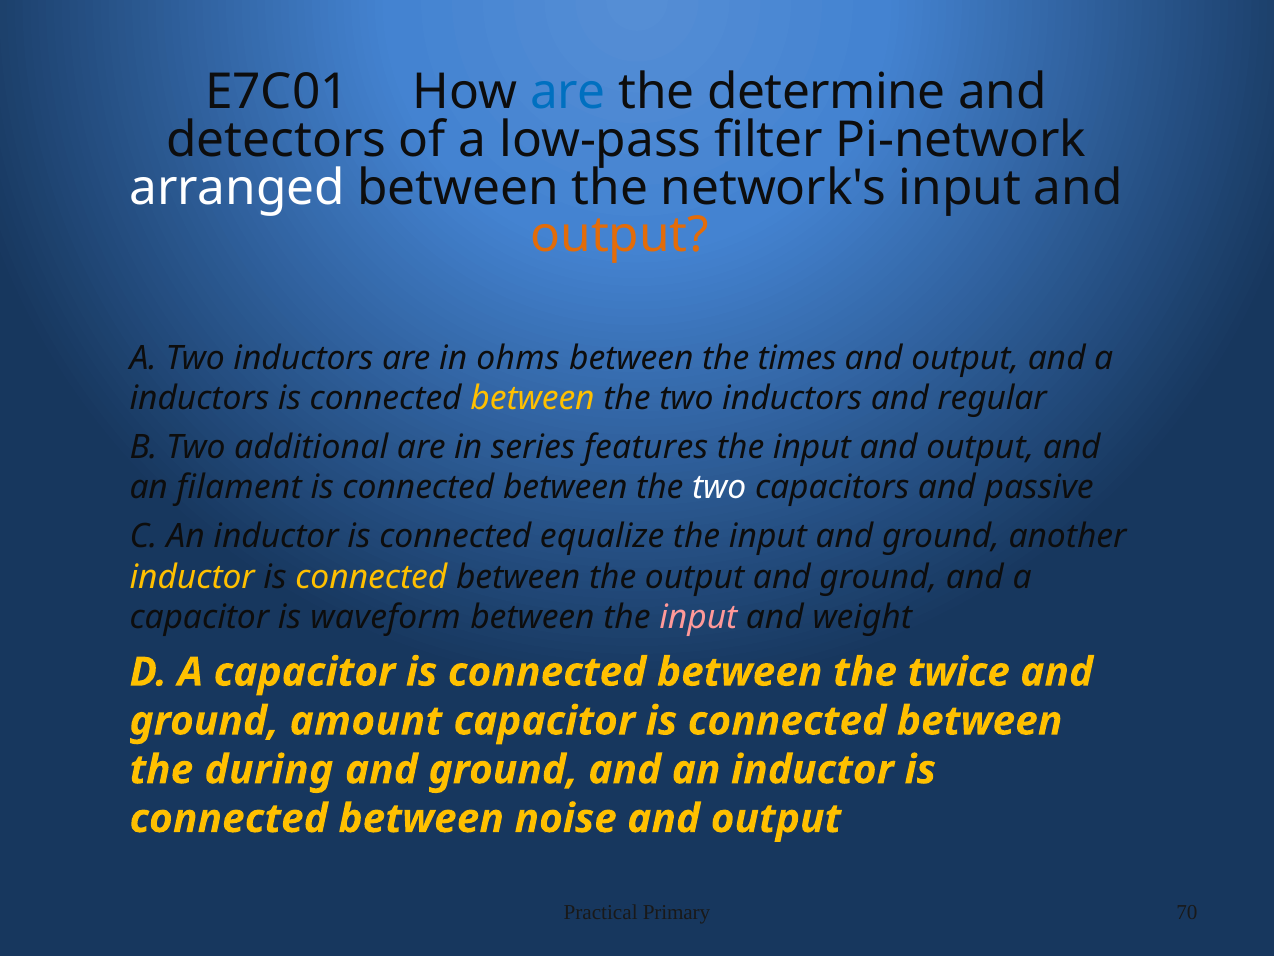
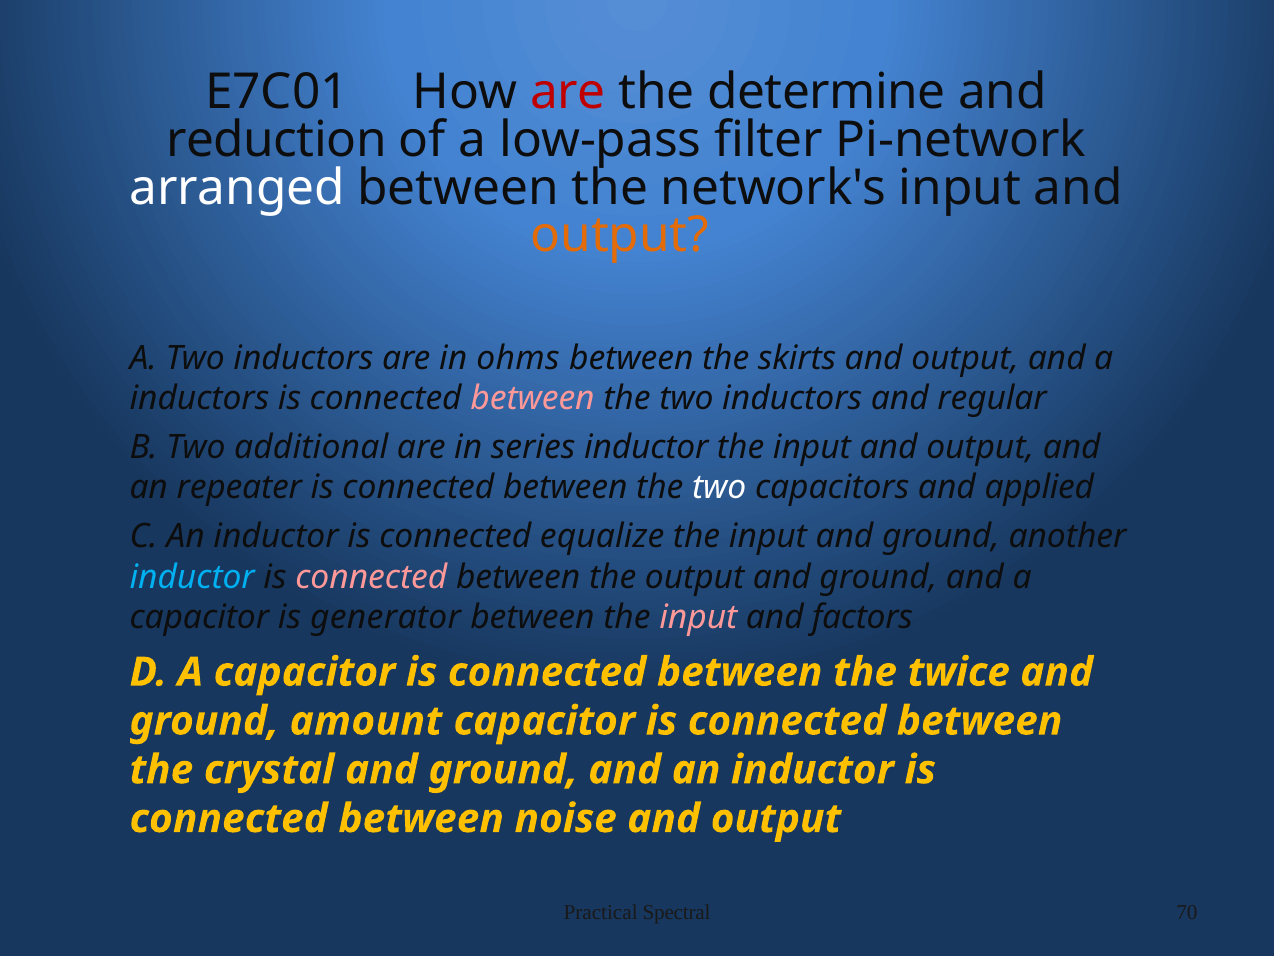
are colour: blue -> red (568, 93)
detectors: detectors -> reduction (276, 140)
times: times -> skirts (797, 358)
between colour: yellow -> pink (533, 398)
series features: features -> inductor (646, 447)
filament: filament -> repeater (239, 487)
passive: passive -> applied (1039, 487)
inductor colour: yellow -> light blue (192, 577)
connected colour: yellow -> pink (371, 577)
waveform: waveform -> generator (386, 617)
weight: weight -> factors (862, 617)
during: during -> crystal (269, 770)
Primary: Primary -> Spectral (677, 912)
